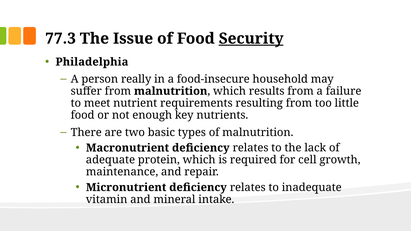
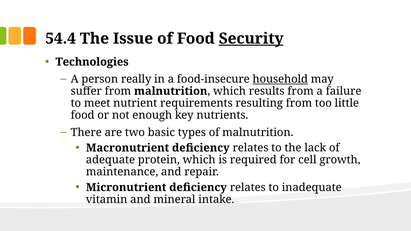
77.3: 77.3 -> 54.4 (61, 39)
Philadelphia: Philadelphia -> Technologies (92, 62)
household underline: none -> present (280, 79)
